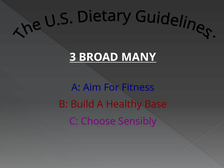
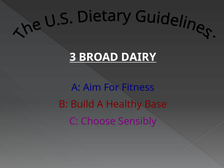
MANY: MANY -> DAIRY (139, 57)
